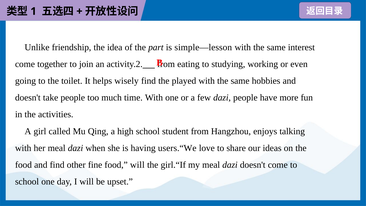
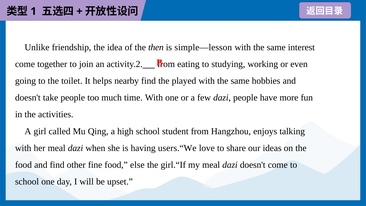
part: part -> then (156, 47)
wisely: wisely -> nearby (127, 81)
food will: will -> else (137, 165)
